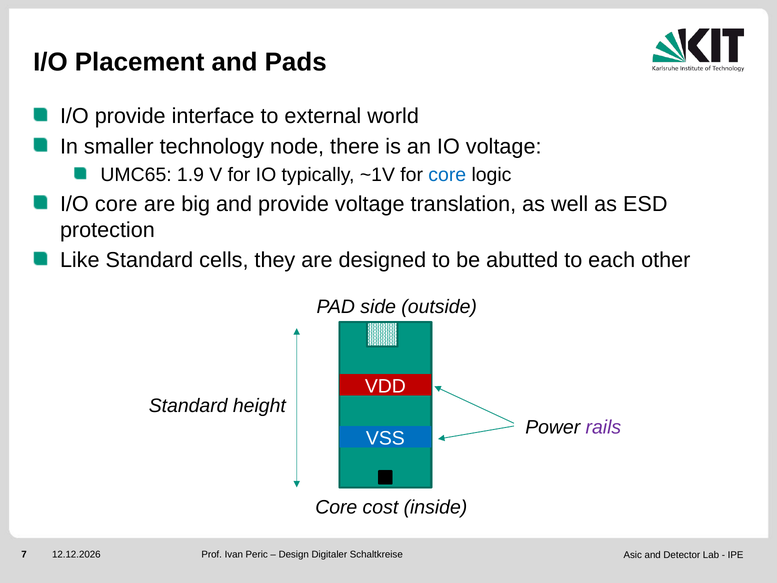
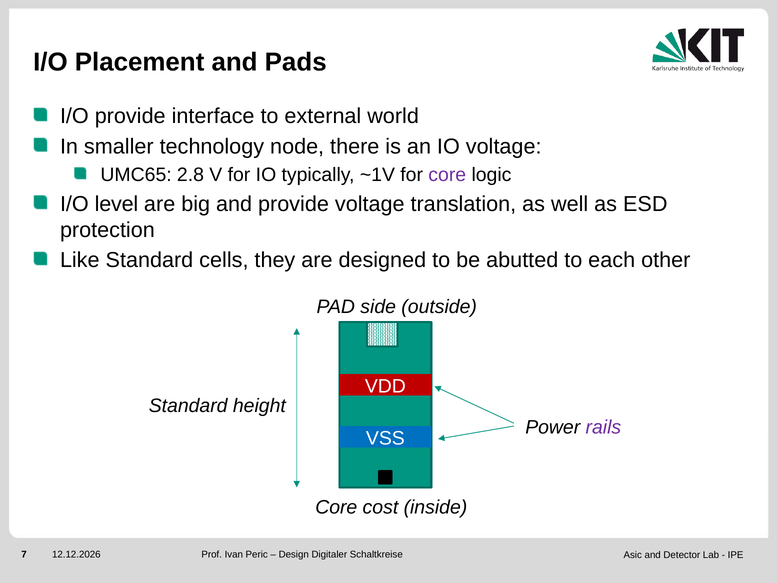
1.9: 1.9 -> 2.8 (190, 175)
core colour: blue -> purple (447, 175)
I/O core: core -> level (117, 204)
